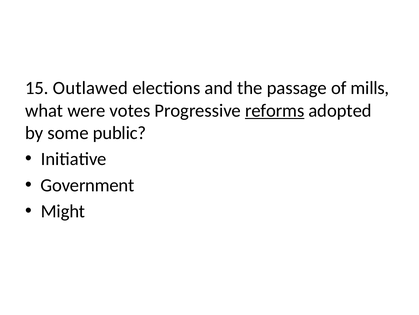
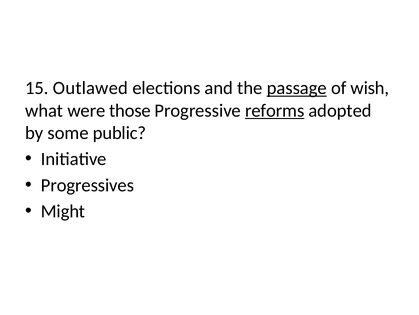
passage underline: none -> present (297, 88)
mills: mills -> wish (370, 88)
votes: votes -> those (130, 110)
Government: Government -> Progressives (87, 185)
